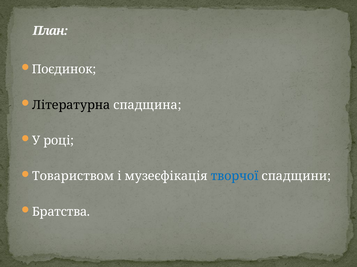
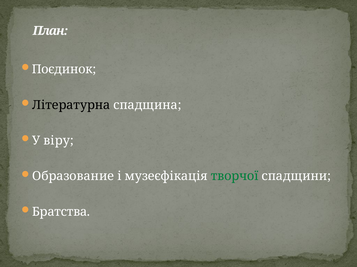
році: році -> віру (59, 141)
Товариством: Товариством -> Образование (73, 177)
творчої colour: blue -> green (235, 177)
